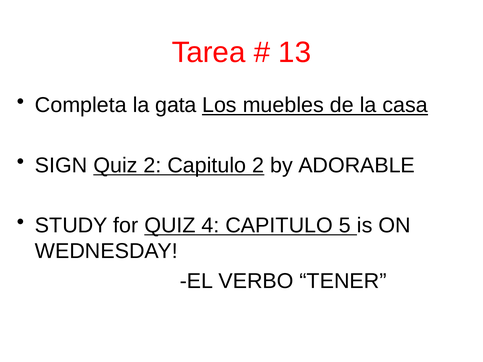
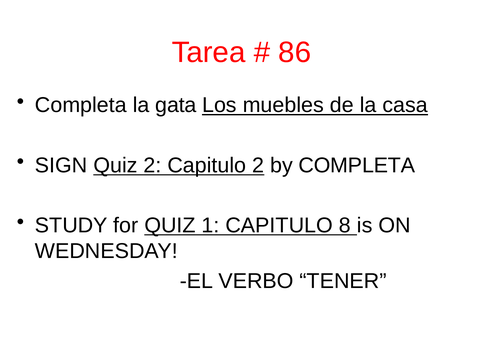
13: 13 -> 86 (295, 52)
by ADORABLE: ADORABLE -> COMPLETA (357, 165)
4: 4 -> 1 (211, 226)
5: 5 -> 8 (345, 226)
